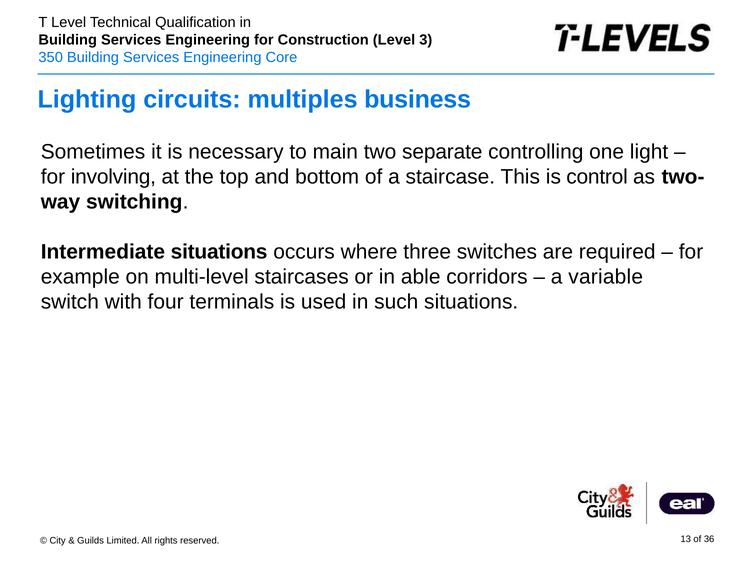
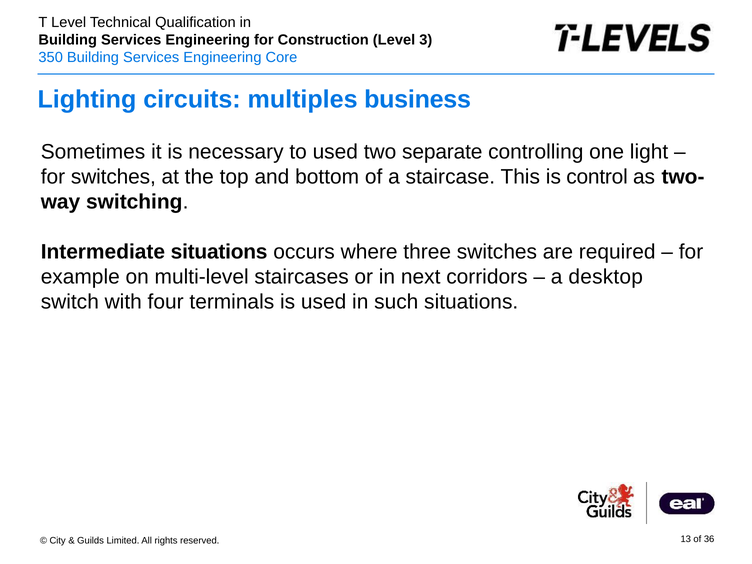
to main: main -> used (335, 152)
for involving: involving -> switches (113, 177)
able: able -> next (421, 277)
variable: variable -> desktop (606, 277)
